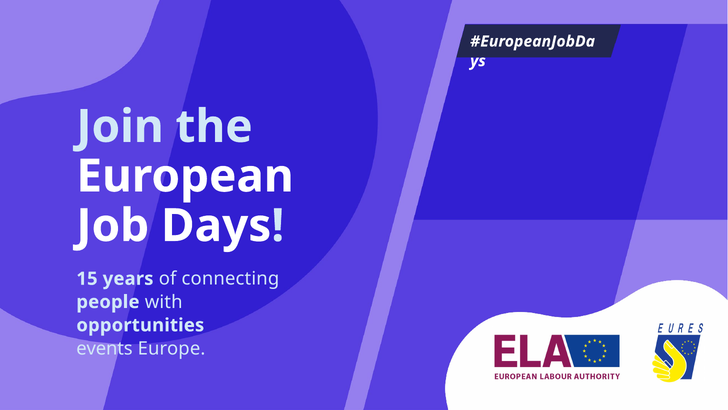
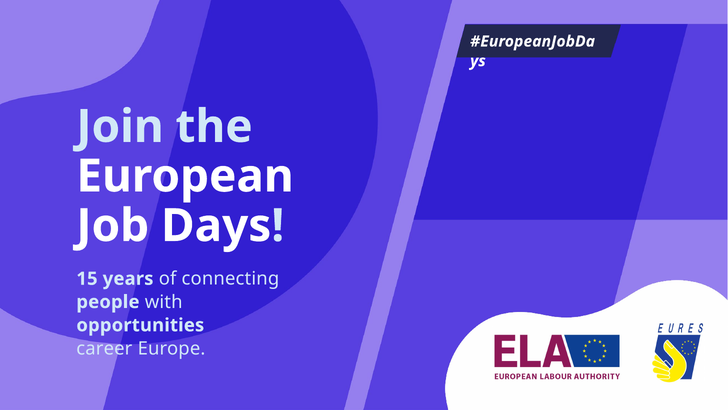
events: events -> career (104, 348)
